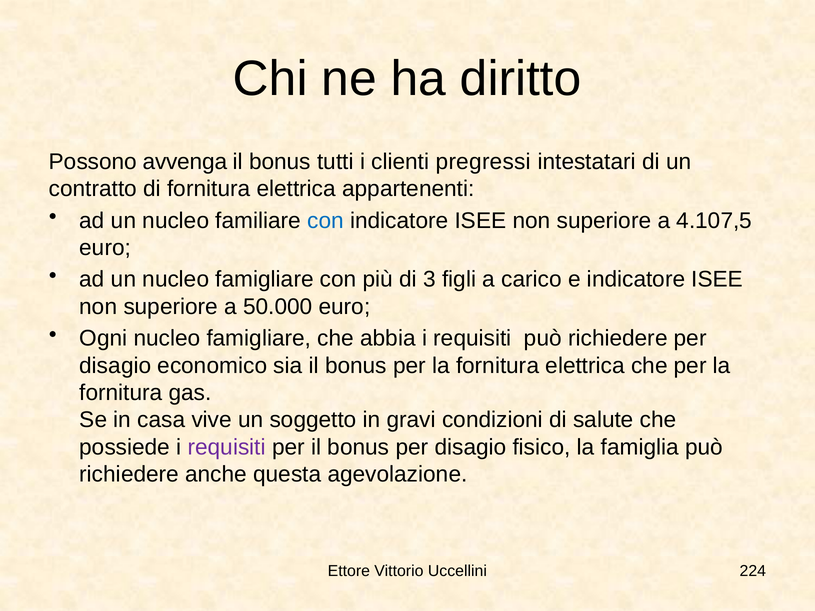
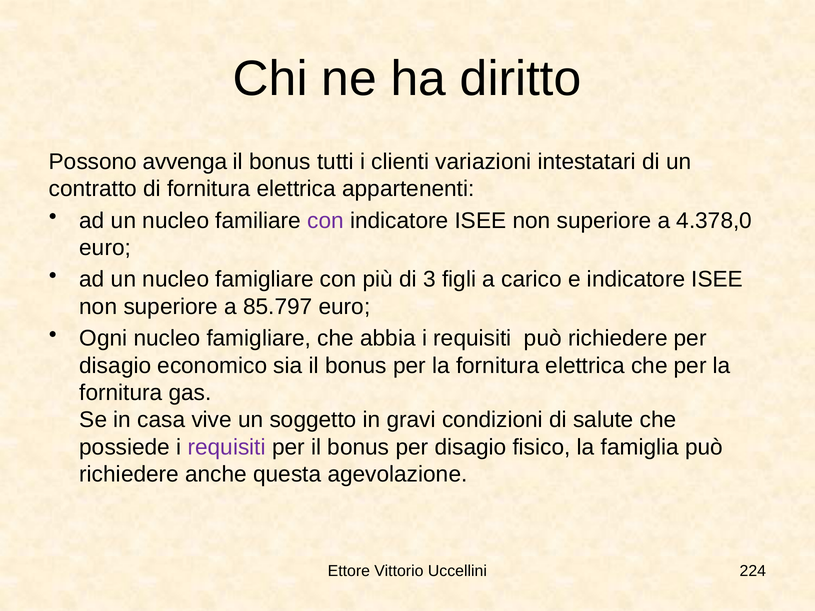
pregressi: pregressi -> variazioni (483, 162)
con colour: blue -> purple (326, 221)
4.107,5: 4.107,5 -> 4.378,0 (714, 221)
50.000: 50.000 -> 85.797 (278, 307)
